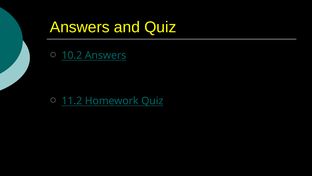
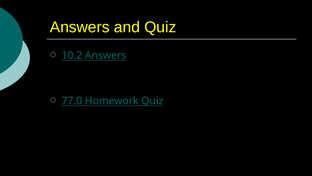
11.2: 11.2 -> 77.0 (72, 101)
